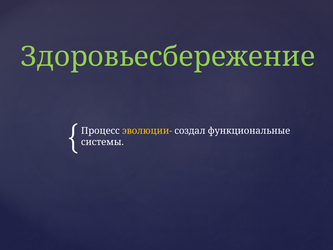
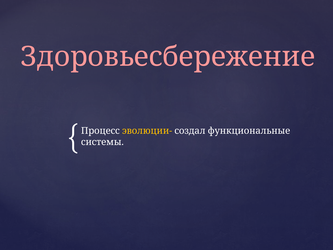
Здоровьесбережение colour: light green -> pink (168, 57)
